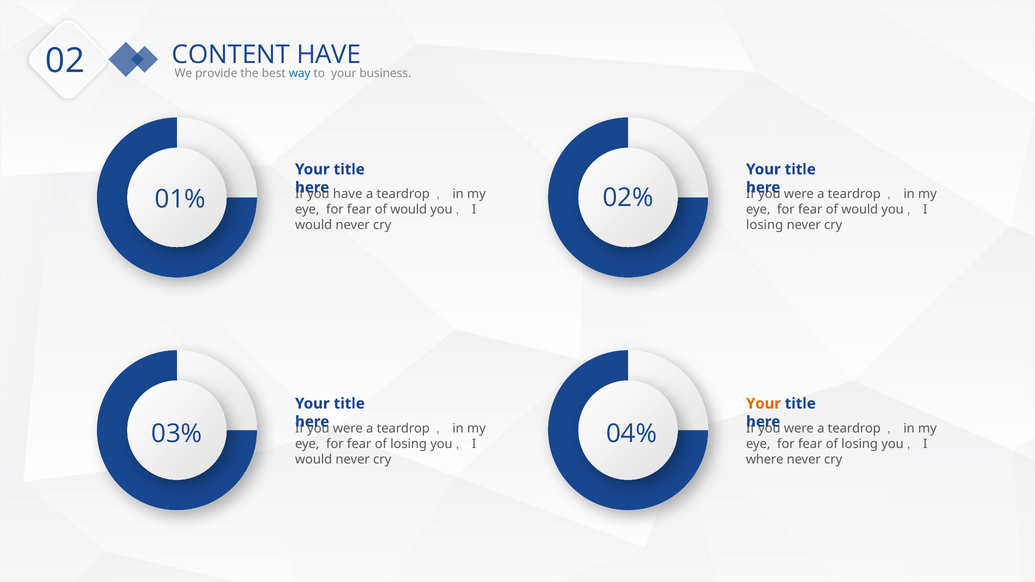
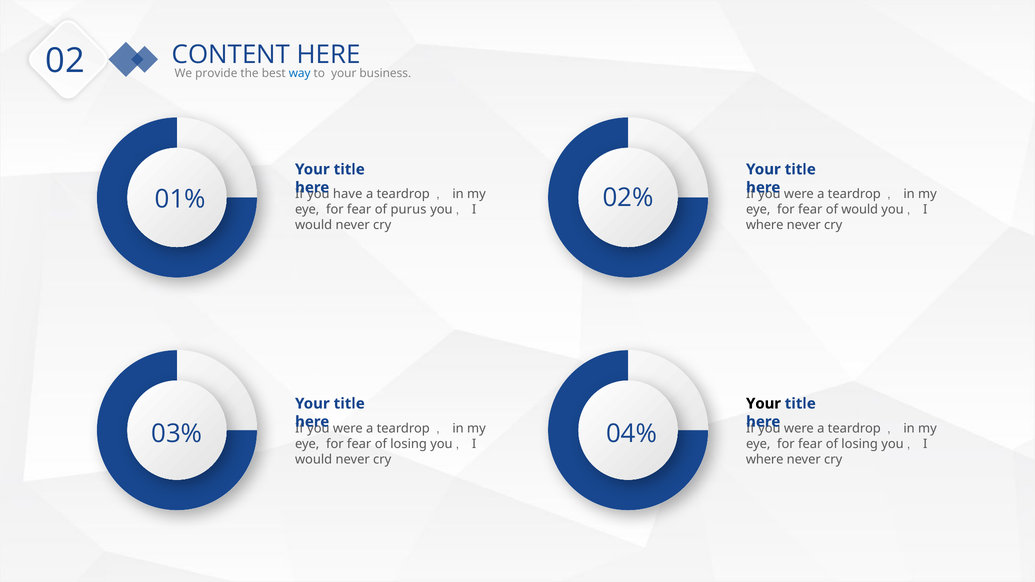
CONTENT HAVE: HAVE -> HERE (329, 55)
would: would -> purus (409, 210)
losing: losing -> where (765, 225)
Your colour: orange -> black (763, 404)
